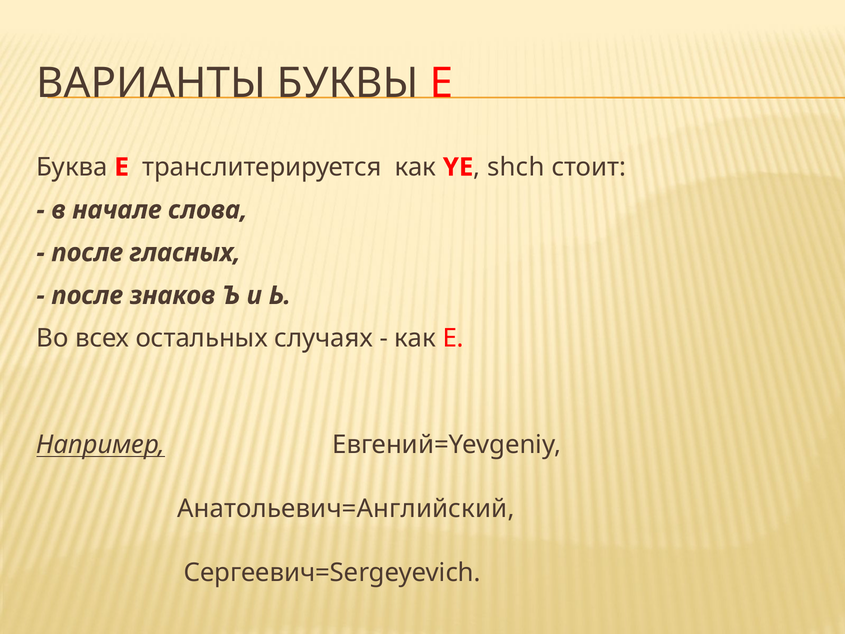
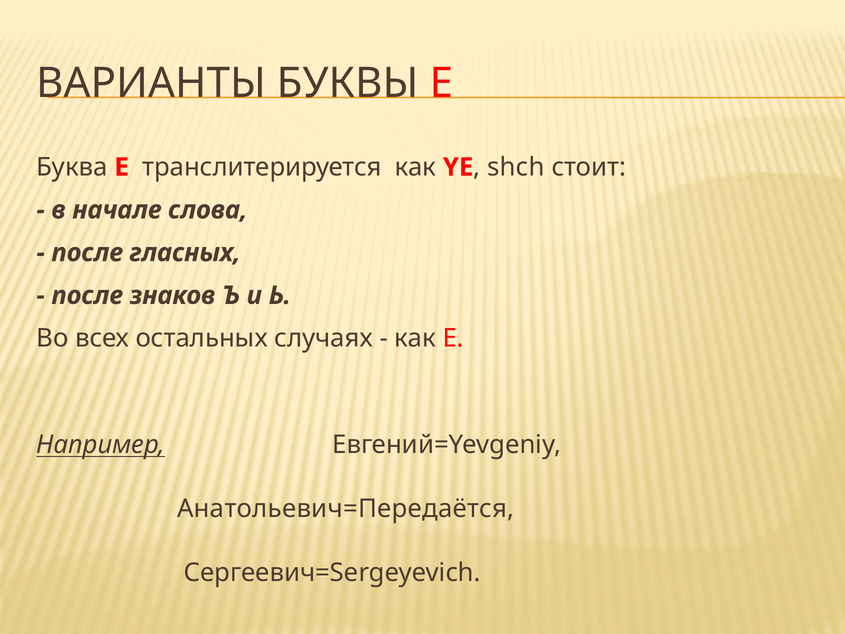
Анатольевич=Английский: Анатольевич=Английский -> Анатольевич=Передаётся (346, 509)
